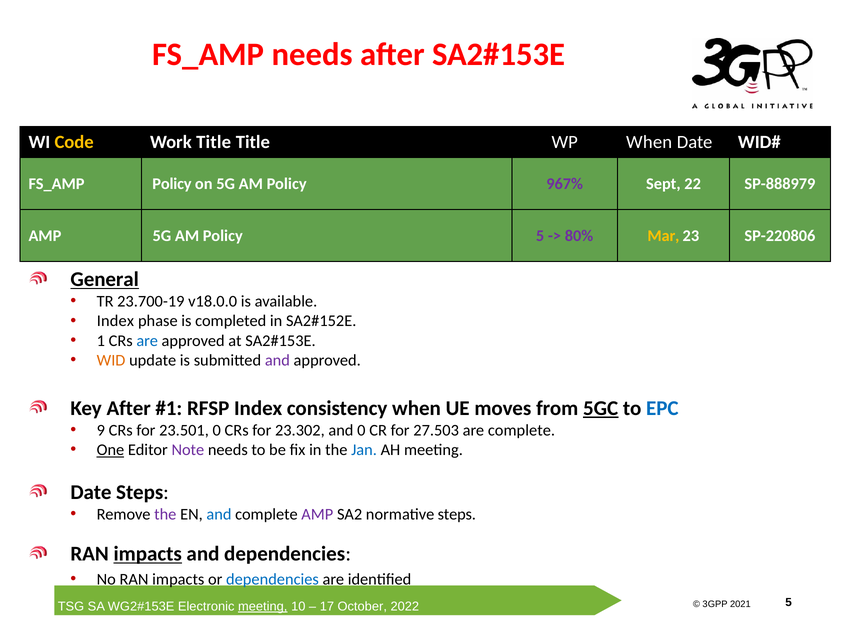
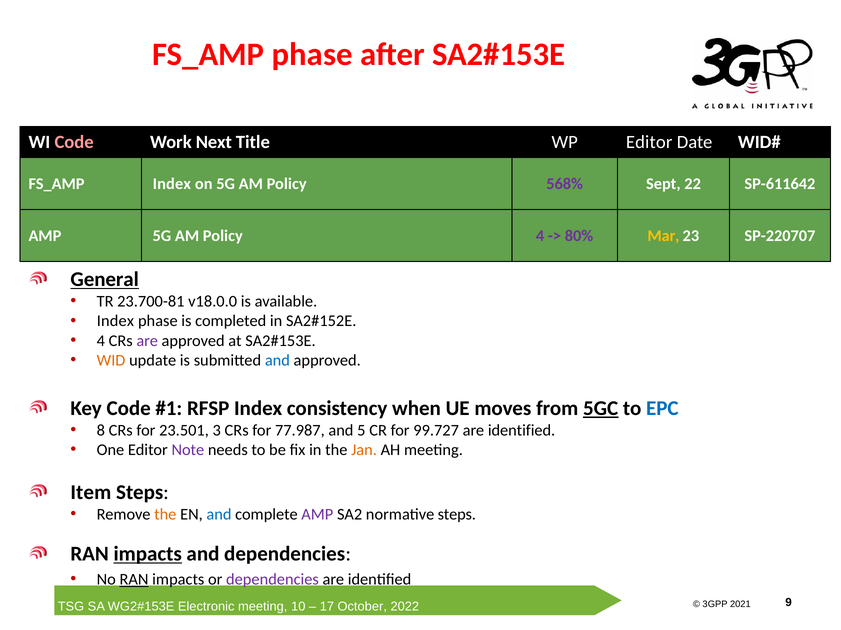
FS_AMP needs: needs -> phase (312, 54)
Code colour: yellow -> pink (74, 143)
Work Title: Title -> Next (214, 143)
WP When: When -> Editor (649, 143)
FS_AMP Policy: Policy -> Index (172, 184)
967%: 967% -> 568% (565, 184)
SP-888979: SP-888979 -> SP-611642 (780, 184)
Policy 5: 5 -> 4 (540, 236)
SP-220806: SP-220806 -> SP-220707 (780, 236)
23.700-19: 23.700-19 -> 23.700-81 (151, 302)
1: 1 -> 4 (101, 341)
are colour: blue -> purple (147, 341)
and colour: purple -> blue (277, 361)
Key After: After -> Code (129, 409)
9: 9 -> 8 (101, 431)
23.501 0: 0 -> 3 (217, 431)
23.302: 23.302 -> 77.987 (300, 431)
and 0: 0 -> 5 (361, 431)
27.503: 27.503 -> 99.727 (436, 431)
complete: complete -> identified (522, 431)
One underline: present -> none (110, 450)
Jan colour: blue -> orange (364, 450)
Date: Date -> Item (91, 493)
the colour: purple -> orange (165, 515)
RAN underline: none -> present (134, 580)
dependencies colour: blue -> purple (272, 580)
meeting underline: present -> none (263, 607)
5: 5 -> 9 (789, 603)
